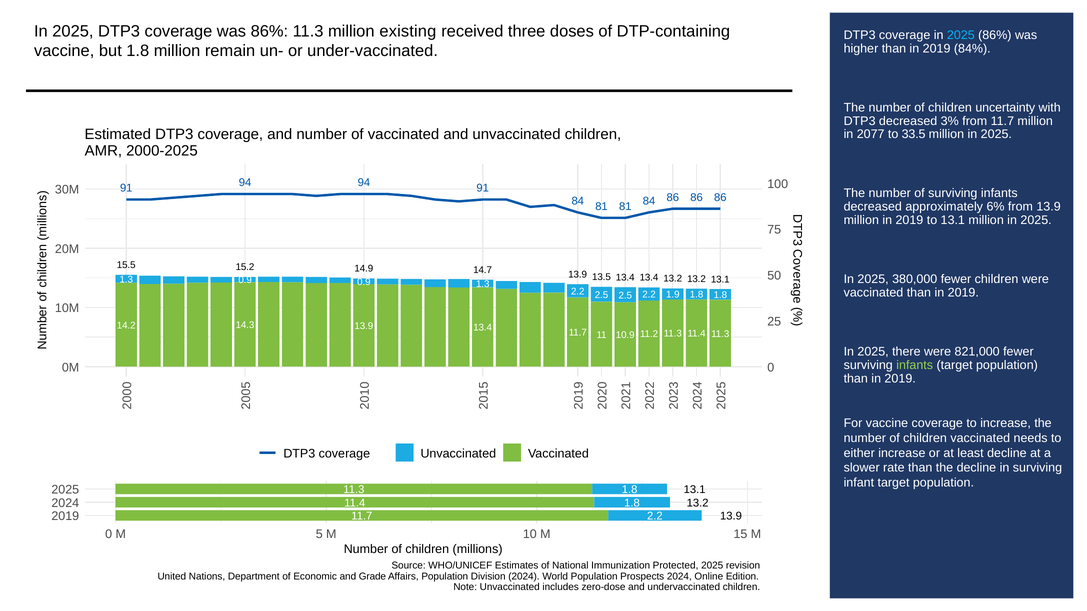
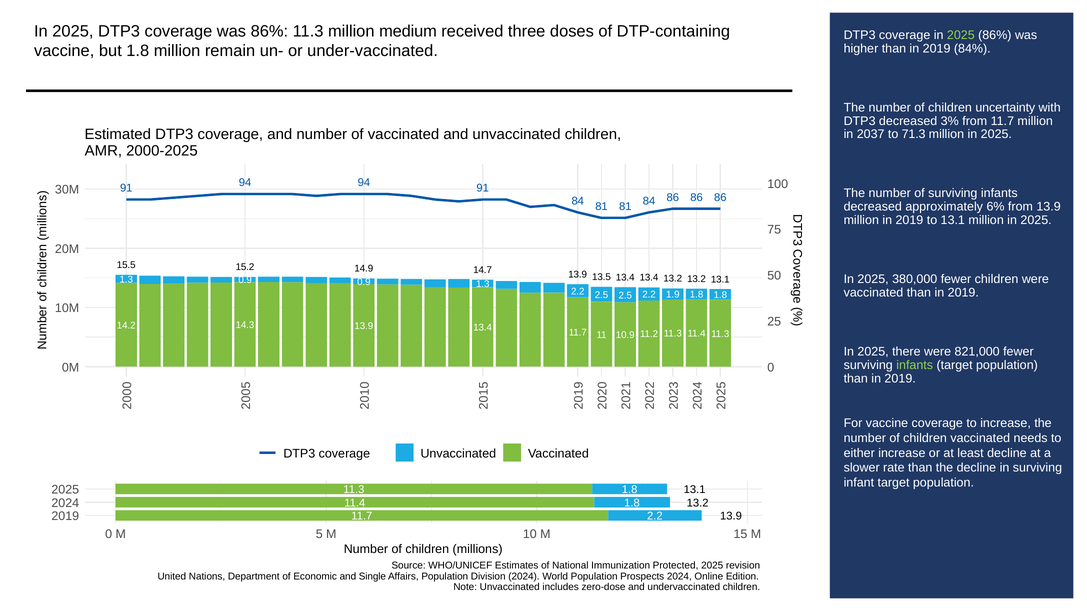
existing: existing -> medium (408, 31)
2025 colour: light blue -> light green (961, 35)
2077: 2077 -> 2037 (871, 134)
33.5: 33.5 -> 71.3 (914, 134)
Grade: Grade -> Single (372, 577)
